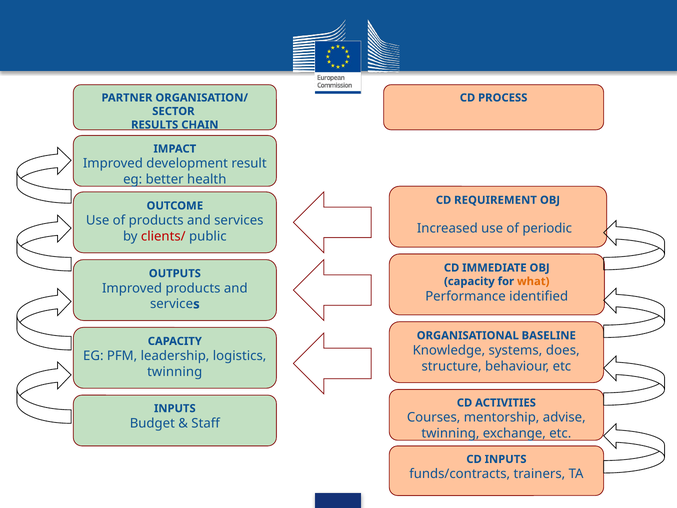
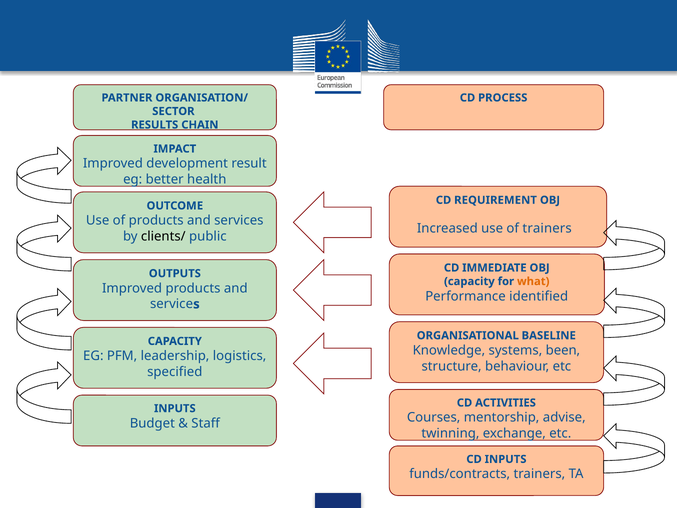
of periodic: periodic -> trainers (547, 228)
clients/ colour: red -> black (163, 236)
does: does -> been (563, 350)
twinning: twinning -> specified (175, 372)
